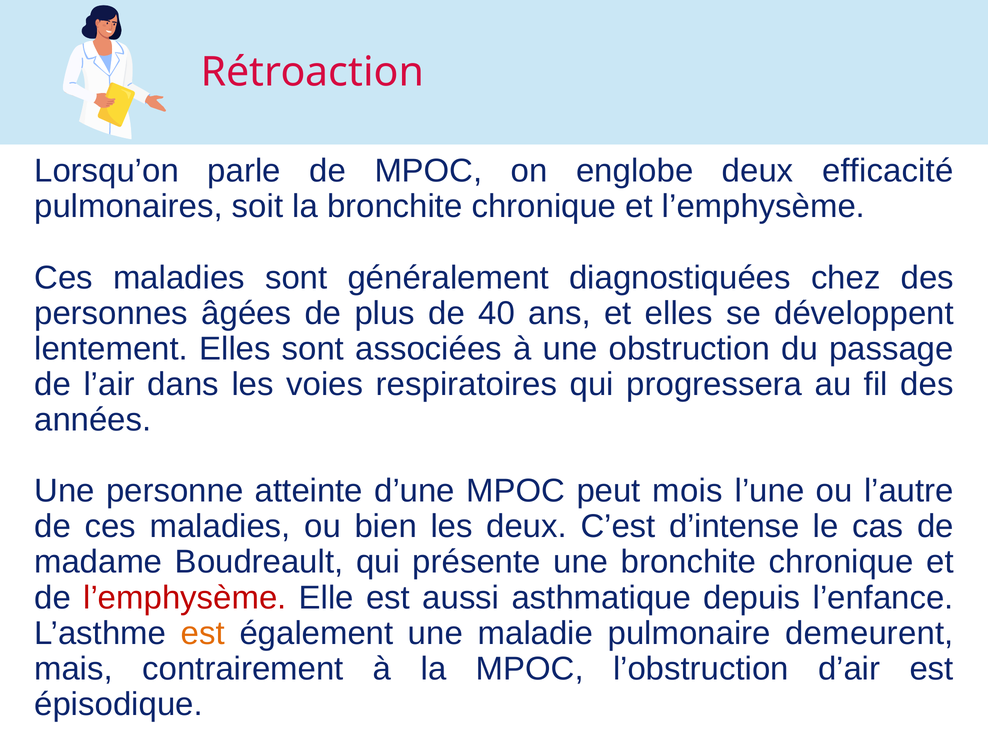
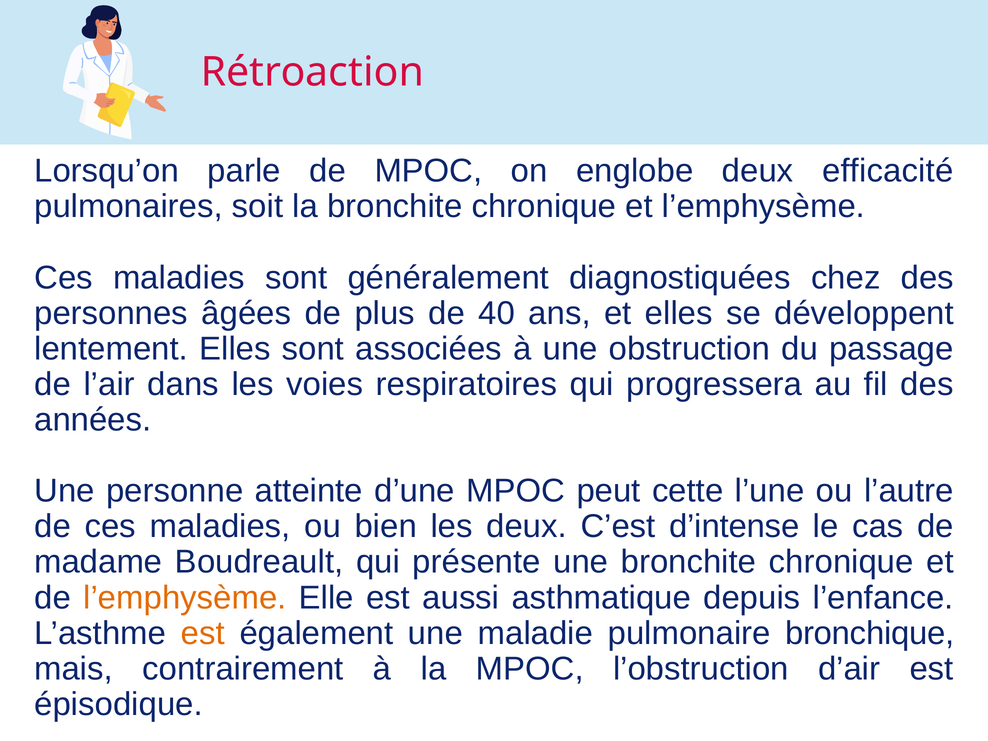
mois: mois -> cette (688, 491)
l’emphysème colour: red -> orange (185, 598)
demeurent: demeurent -> bronchique (870, 633)
